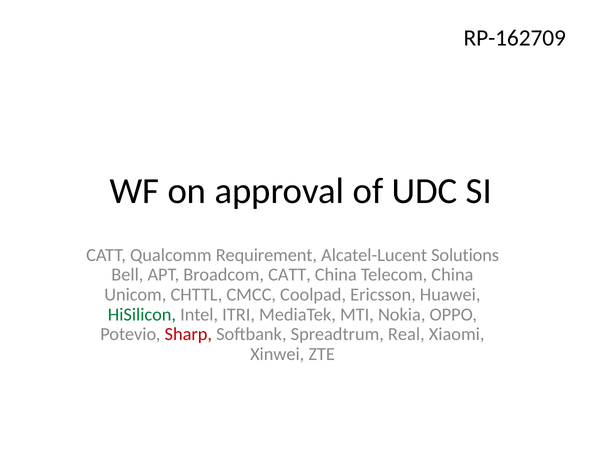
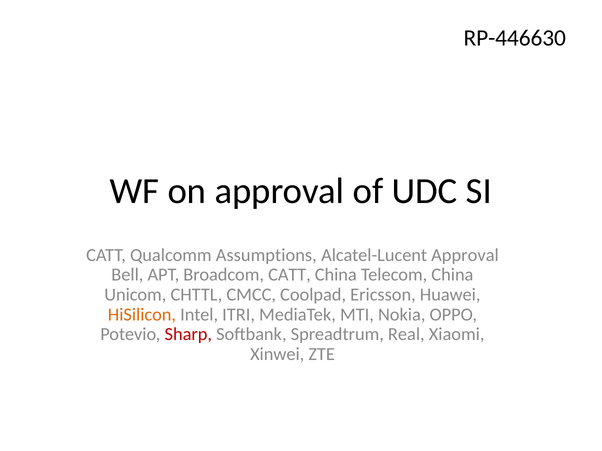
RP-162709: RP-162709 -> RP-446630 (515, 38)
Requirement: Requirement -> Assumptions (266, 255)
Alcatel-Lucent Solutions: Solutions -> Approval (465, 255)
HiSilicon colour: green -> orange (142, 315)
